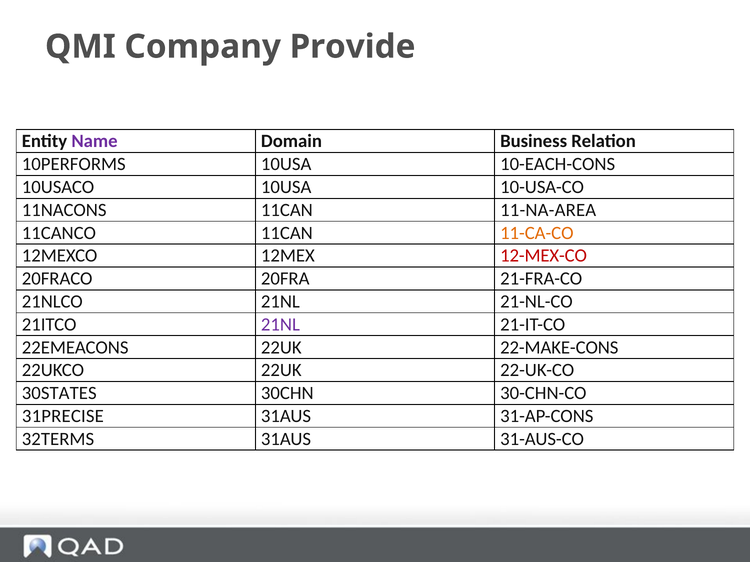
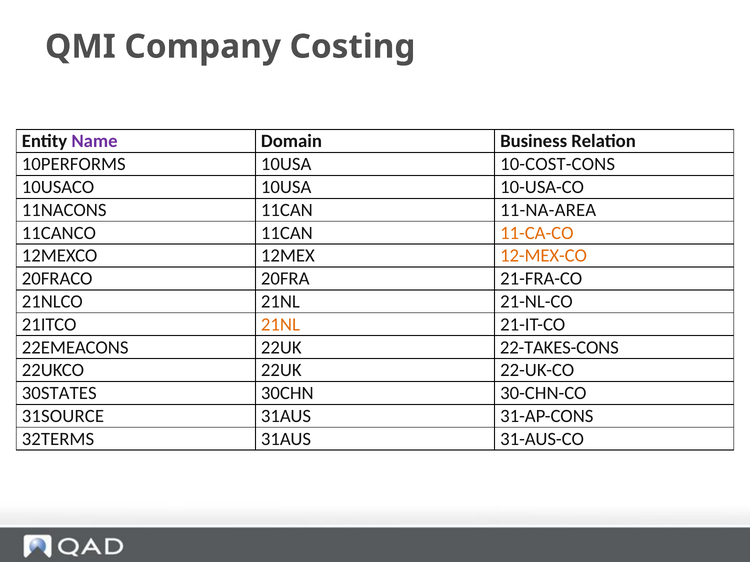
Provide: Provide -> Costing (352, 47)
10-EACH-CONS: 10-EACH-CONS -> 10-COST-CONS (558, 164)
12-MEX-CO colour: red -> orange (544, 256)
21NL colour: purple -> orange (280, 325)
22-MAKE-CONS: 22-MAKE-CONS -> 22-TAKES-CONS (559, 348)
31PRECISE: 31PRECISE -> 31SOURCE (63, 416)
